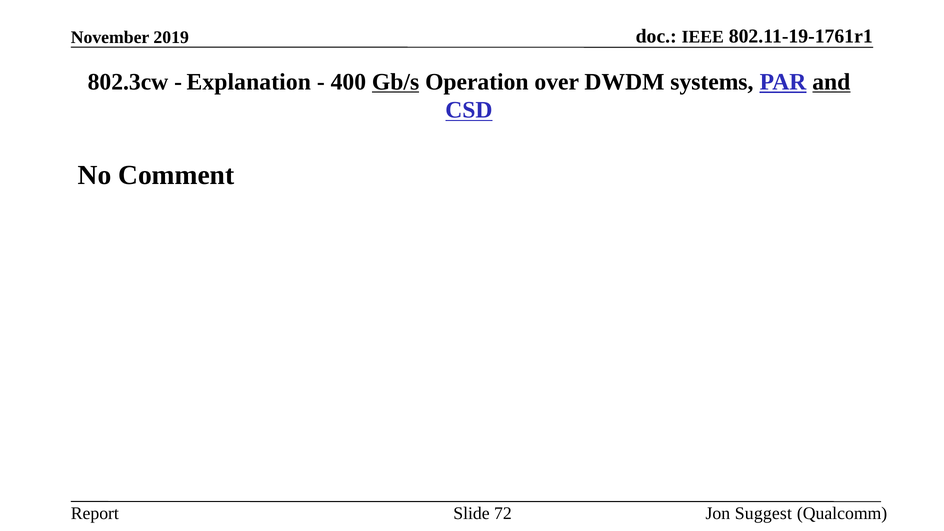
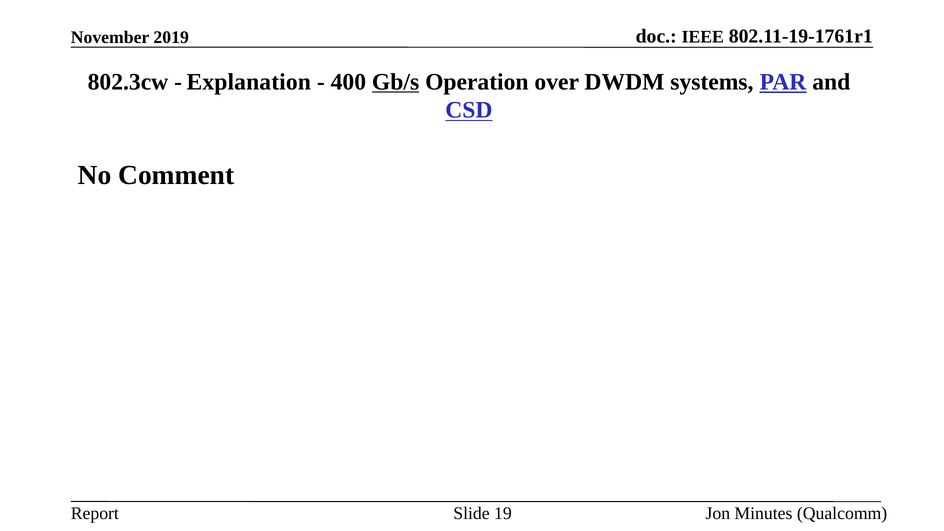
and underline: present -> none (831, 82)
72: 72 -> 19 (503, 513)
Suggest: Suggest -> Minutes (763, 513)
